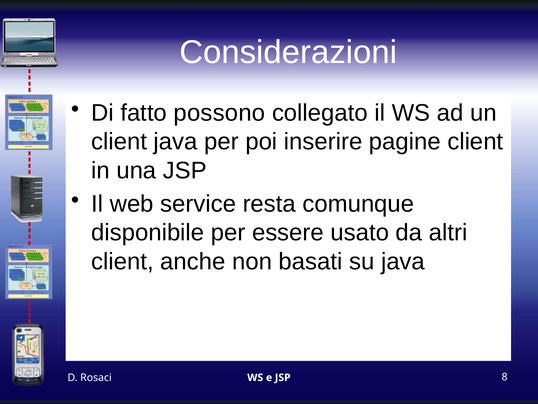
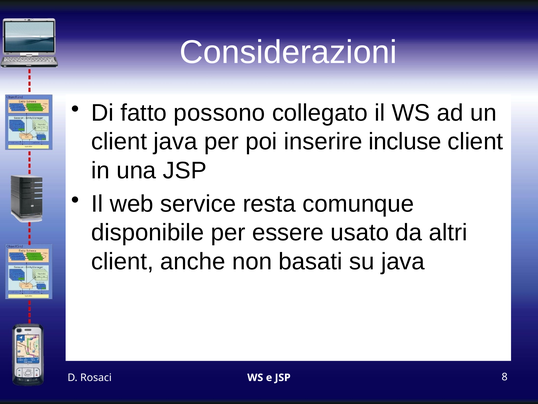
pagine: pagine -> incluse (405, 142)
